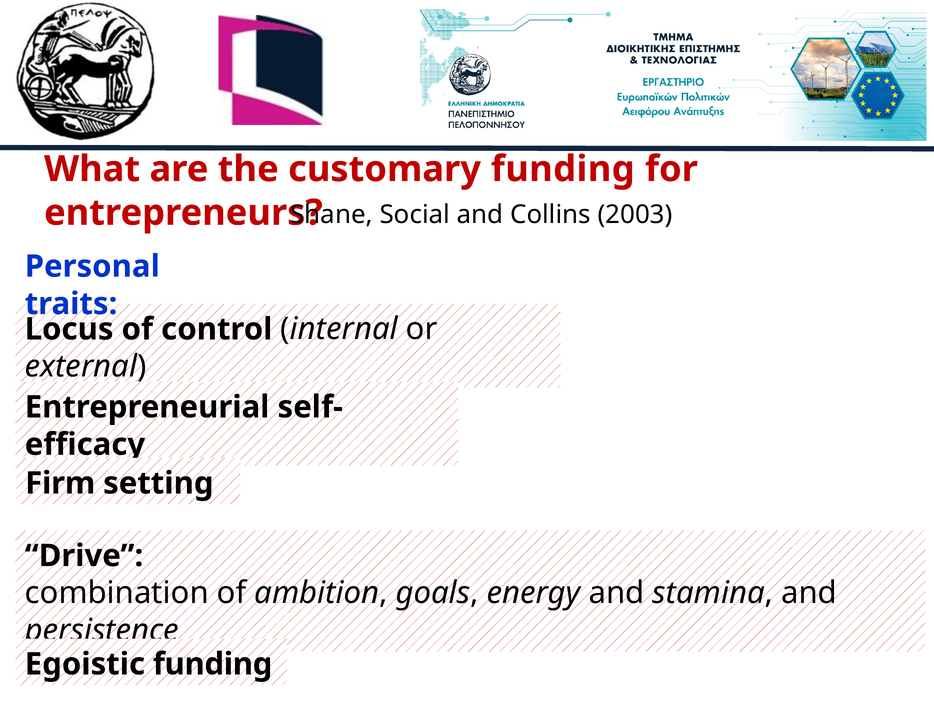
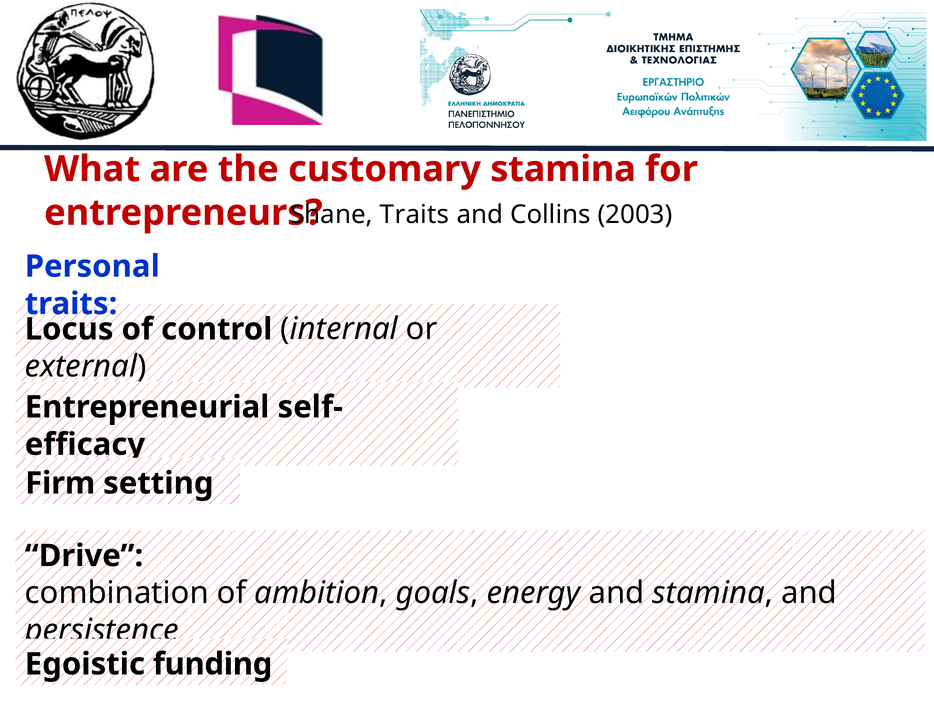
customary funding: funding -> stamina (563, 169)
Social: Social -> Traits (415, 215)
